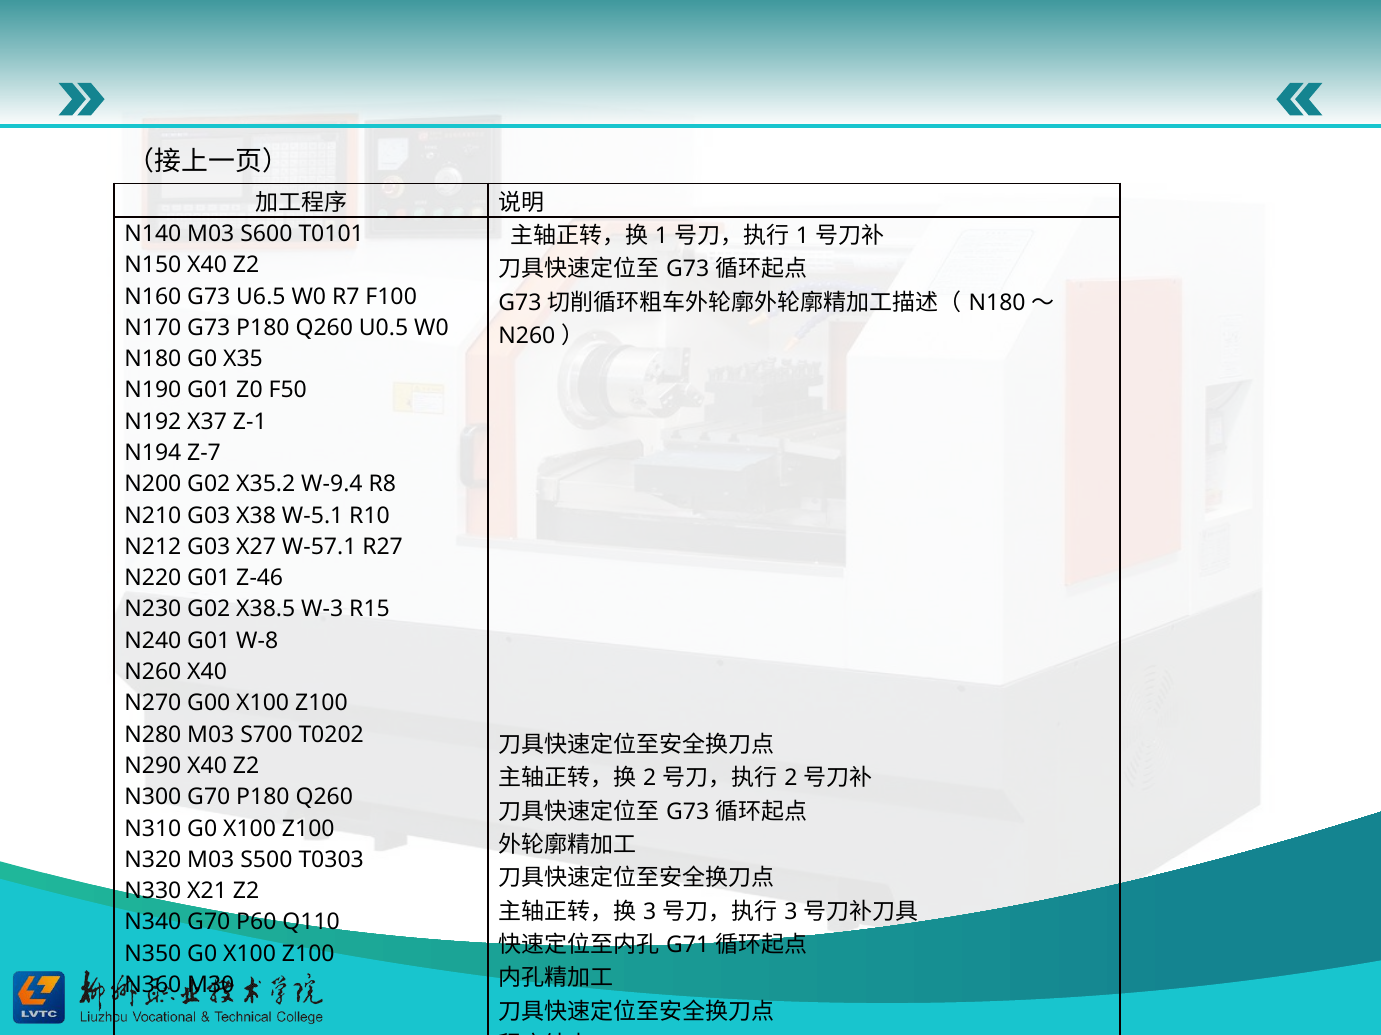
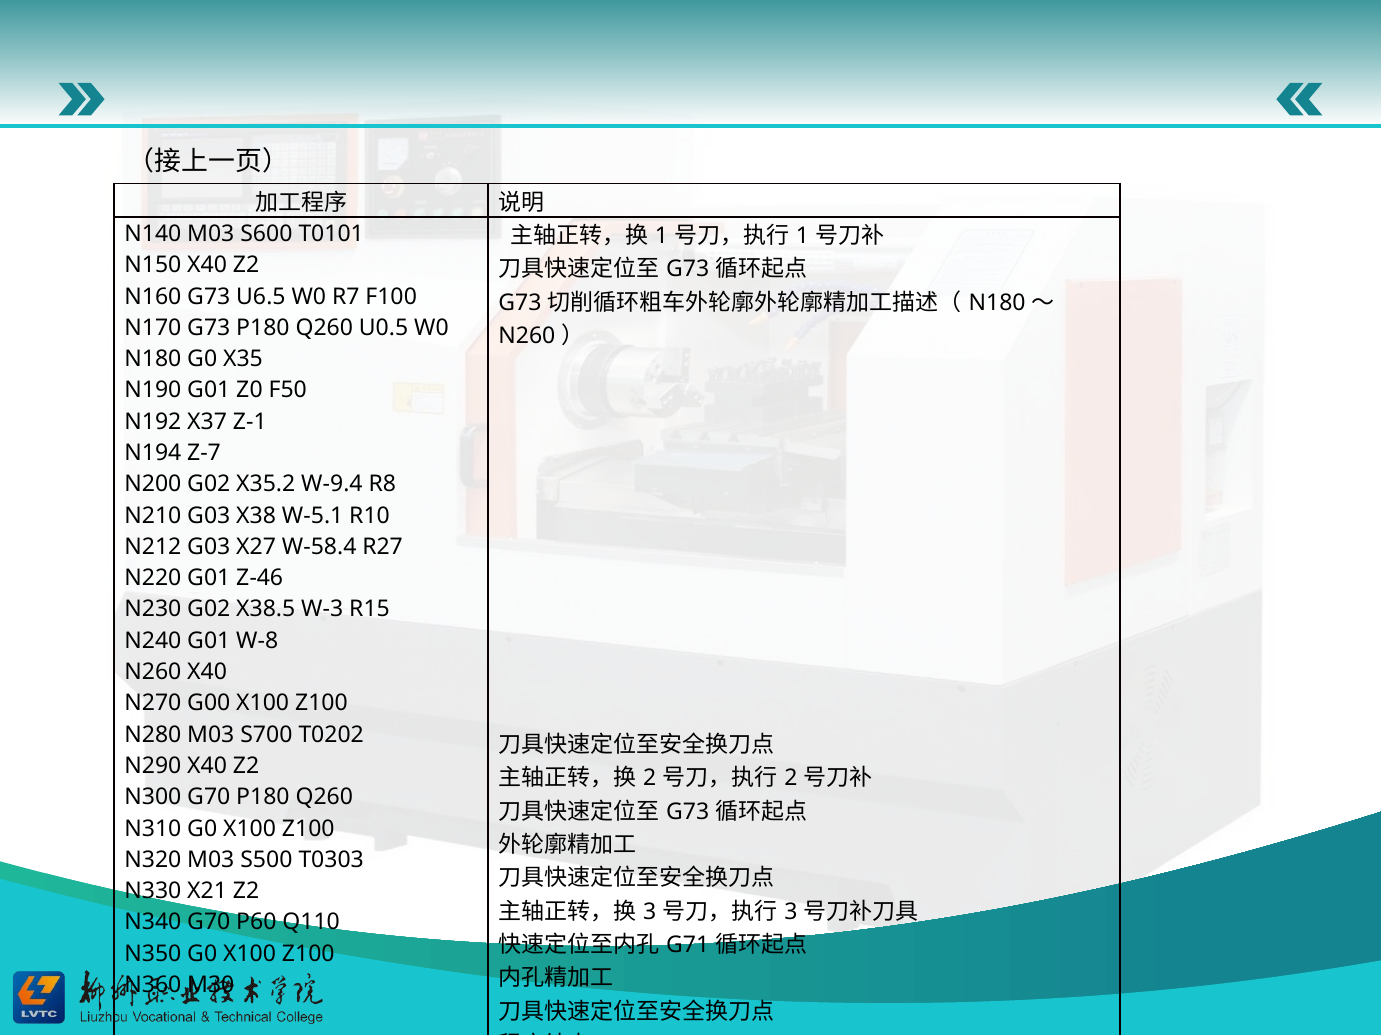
W-57.1: W-57.1 -> W-58.4 (319, 547)
